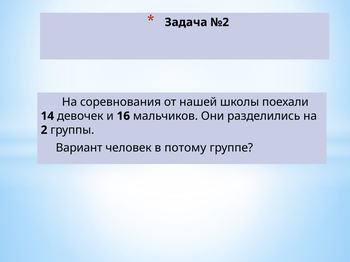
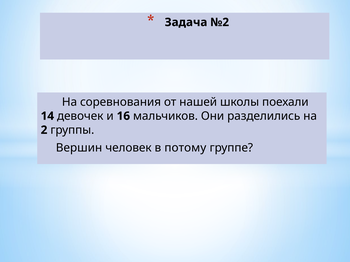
Вариант: Вариант -> Вершин (79, 148)
